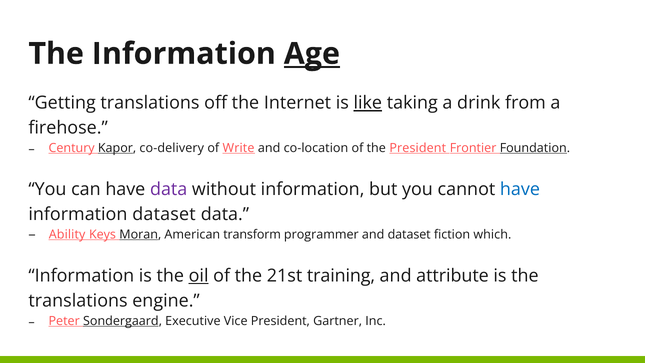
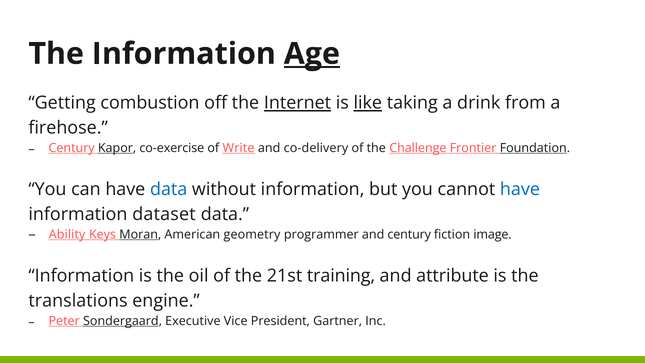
Getting translations: translations -> combustion (150, 103)
Internet underline: none -> present (298, 103)
co-delivery: co-delivery -> co-exercise (172, 148)
co-location: co-location -> co-delivery (316, 148)
the President: President -> Challenge (418, 148)
data colour: purple -> blue (169, 189)
transform: transform -> geometry (252, 235)
and dataset: dataset -> century (409, 235)
which: which -> image (493, 235)
oil underline: present -> none (199, 276)
